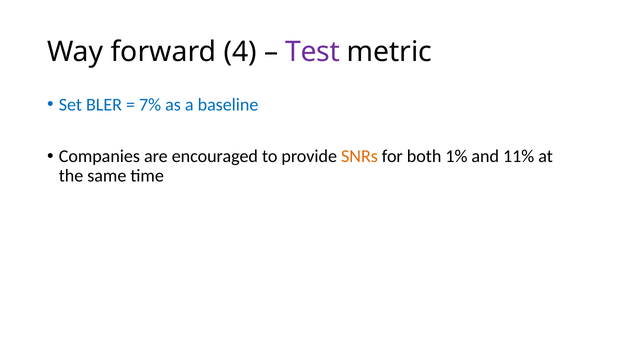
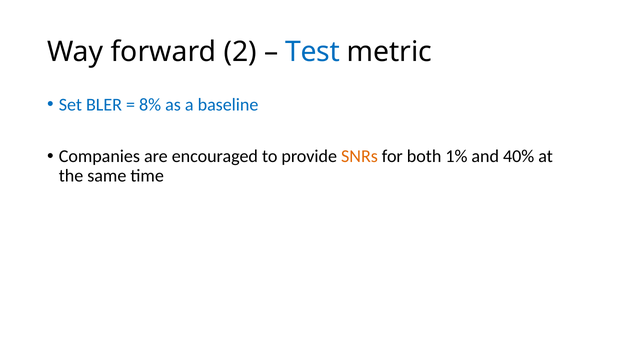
4: 4 -> 2 (240, 52)
Test colour: purple -> blue (313, 52)
7%: 7% -> 8% (150, 105)
11%: 11% -> 40% (519, 156)
